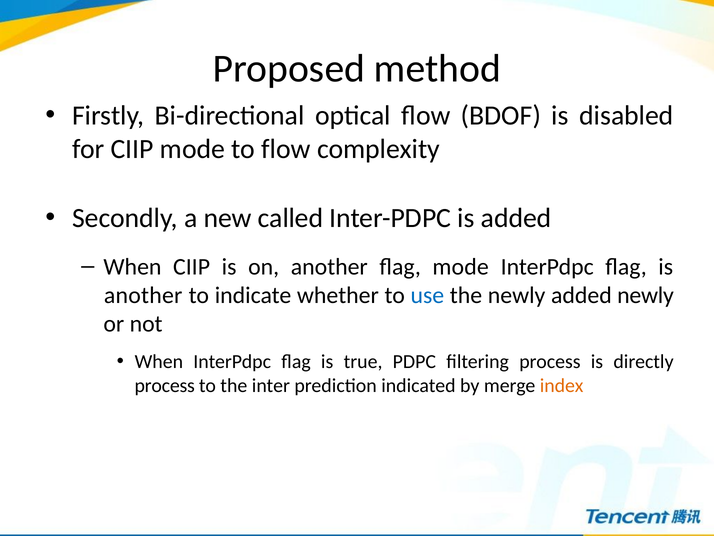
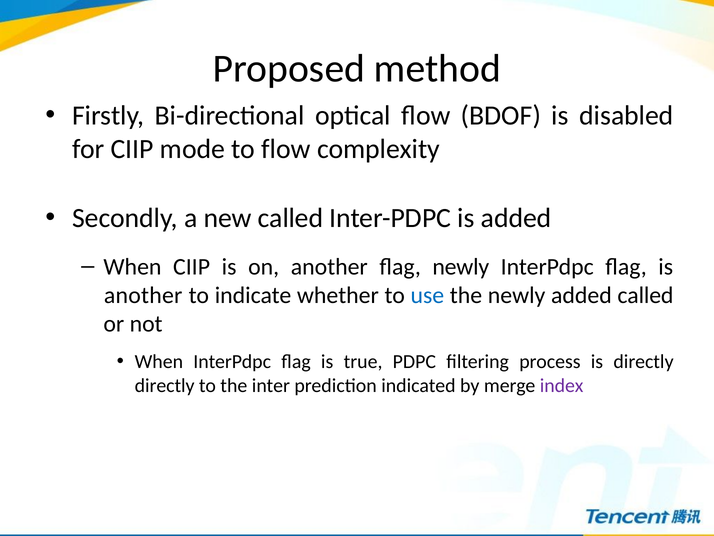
flag mode: mode -> newly (461, 267)
added newly: newly -> called (645, 295)
process: process -> directly (165, 385)
index colour: orange -> purple (562, 385)
